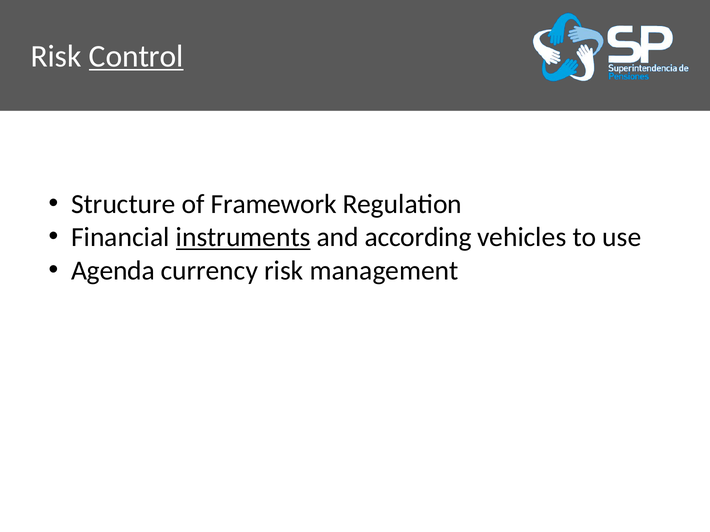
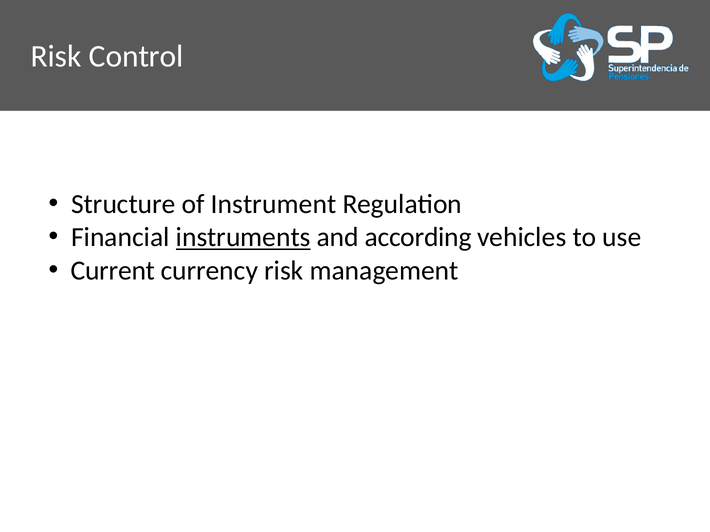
Control underline: present -> none (136, 56)
Framework: Framework -> Instrument (274, 204)
Agenda: Agenda -> Current (113, 271)
